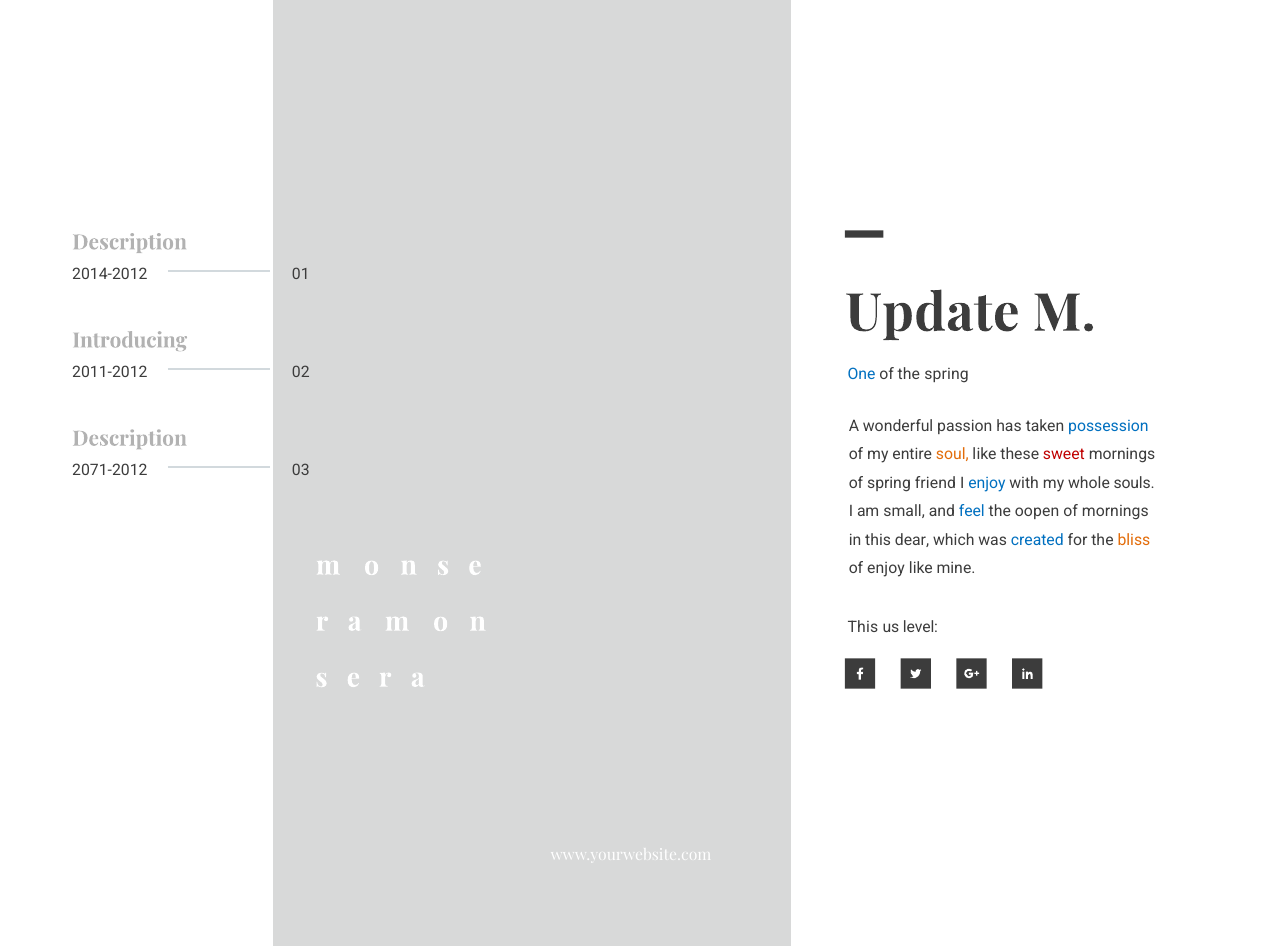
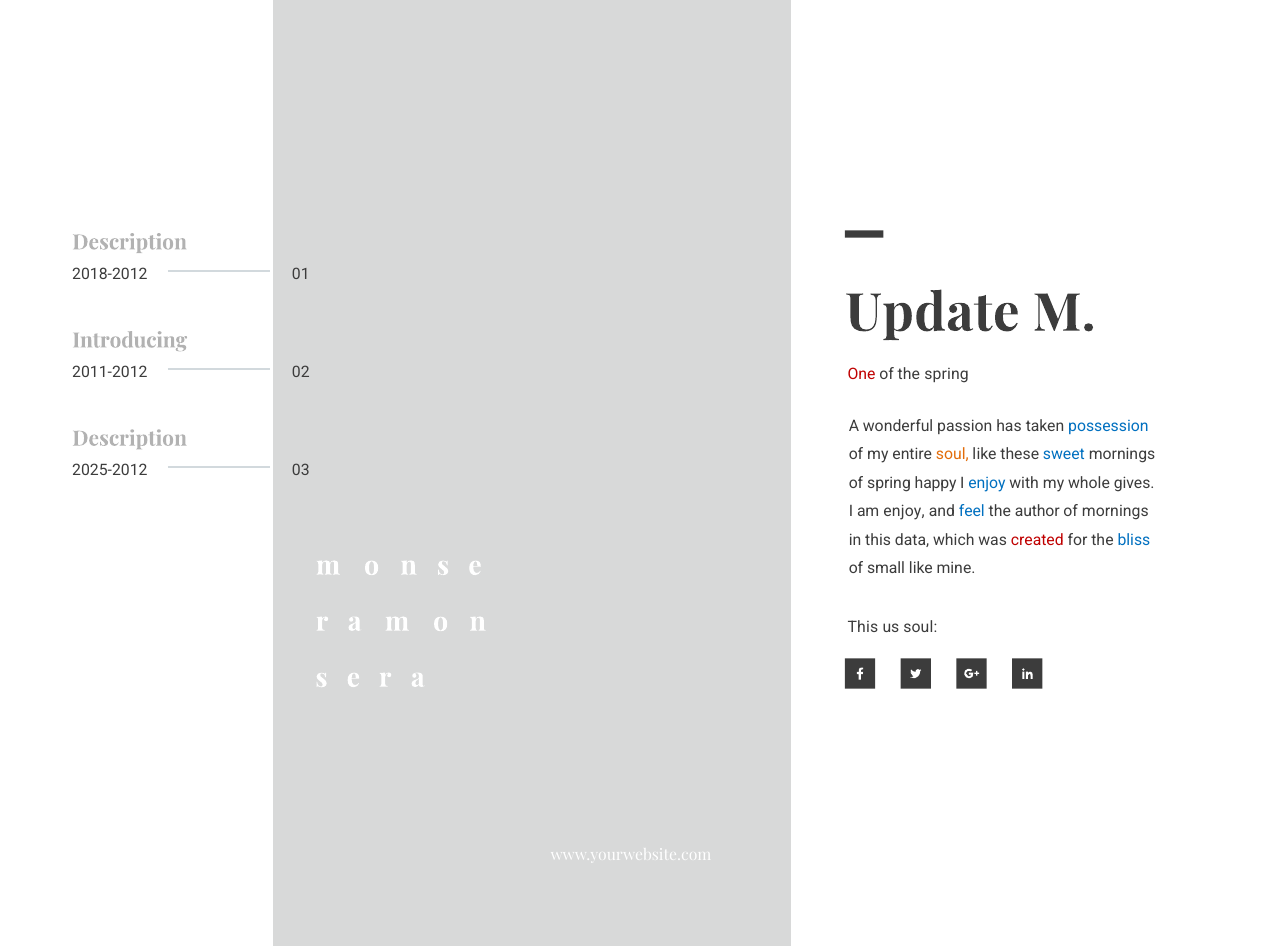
2014-2012: 2014-2012 -> 2018-2012 (110, 274)
One colour: blue -> red (862, 374)
sweet colour: red -> blue (1064, 455)
2071-2012: 2071-2012 -> 2025-2012 (110, 471)
friend: friend -> happy (936, 483)
souls: souls -> gives (1134, 483)
am small: small -> enjoy (904, 512)
oopen: oopen -> author (1037, 512)
dear: dear -> data (912, 540)
created colour: blue -> red (1037, 540)
bliss colour: orange -> blue (1134, 540)
of enjoy: enjoy -> small (886, 569)
us level: level -> soul (920, 628)
